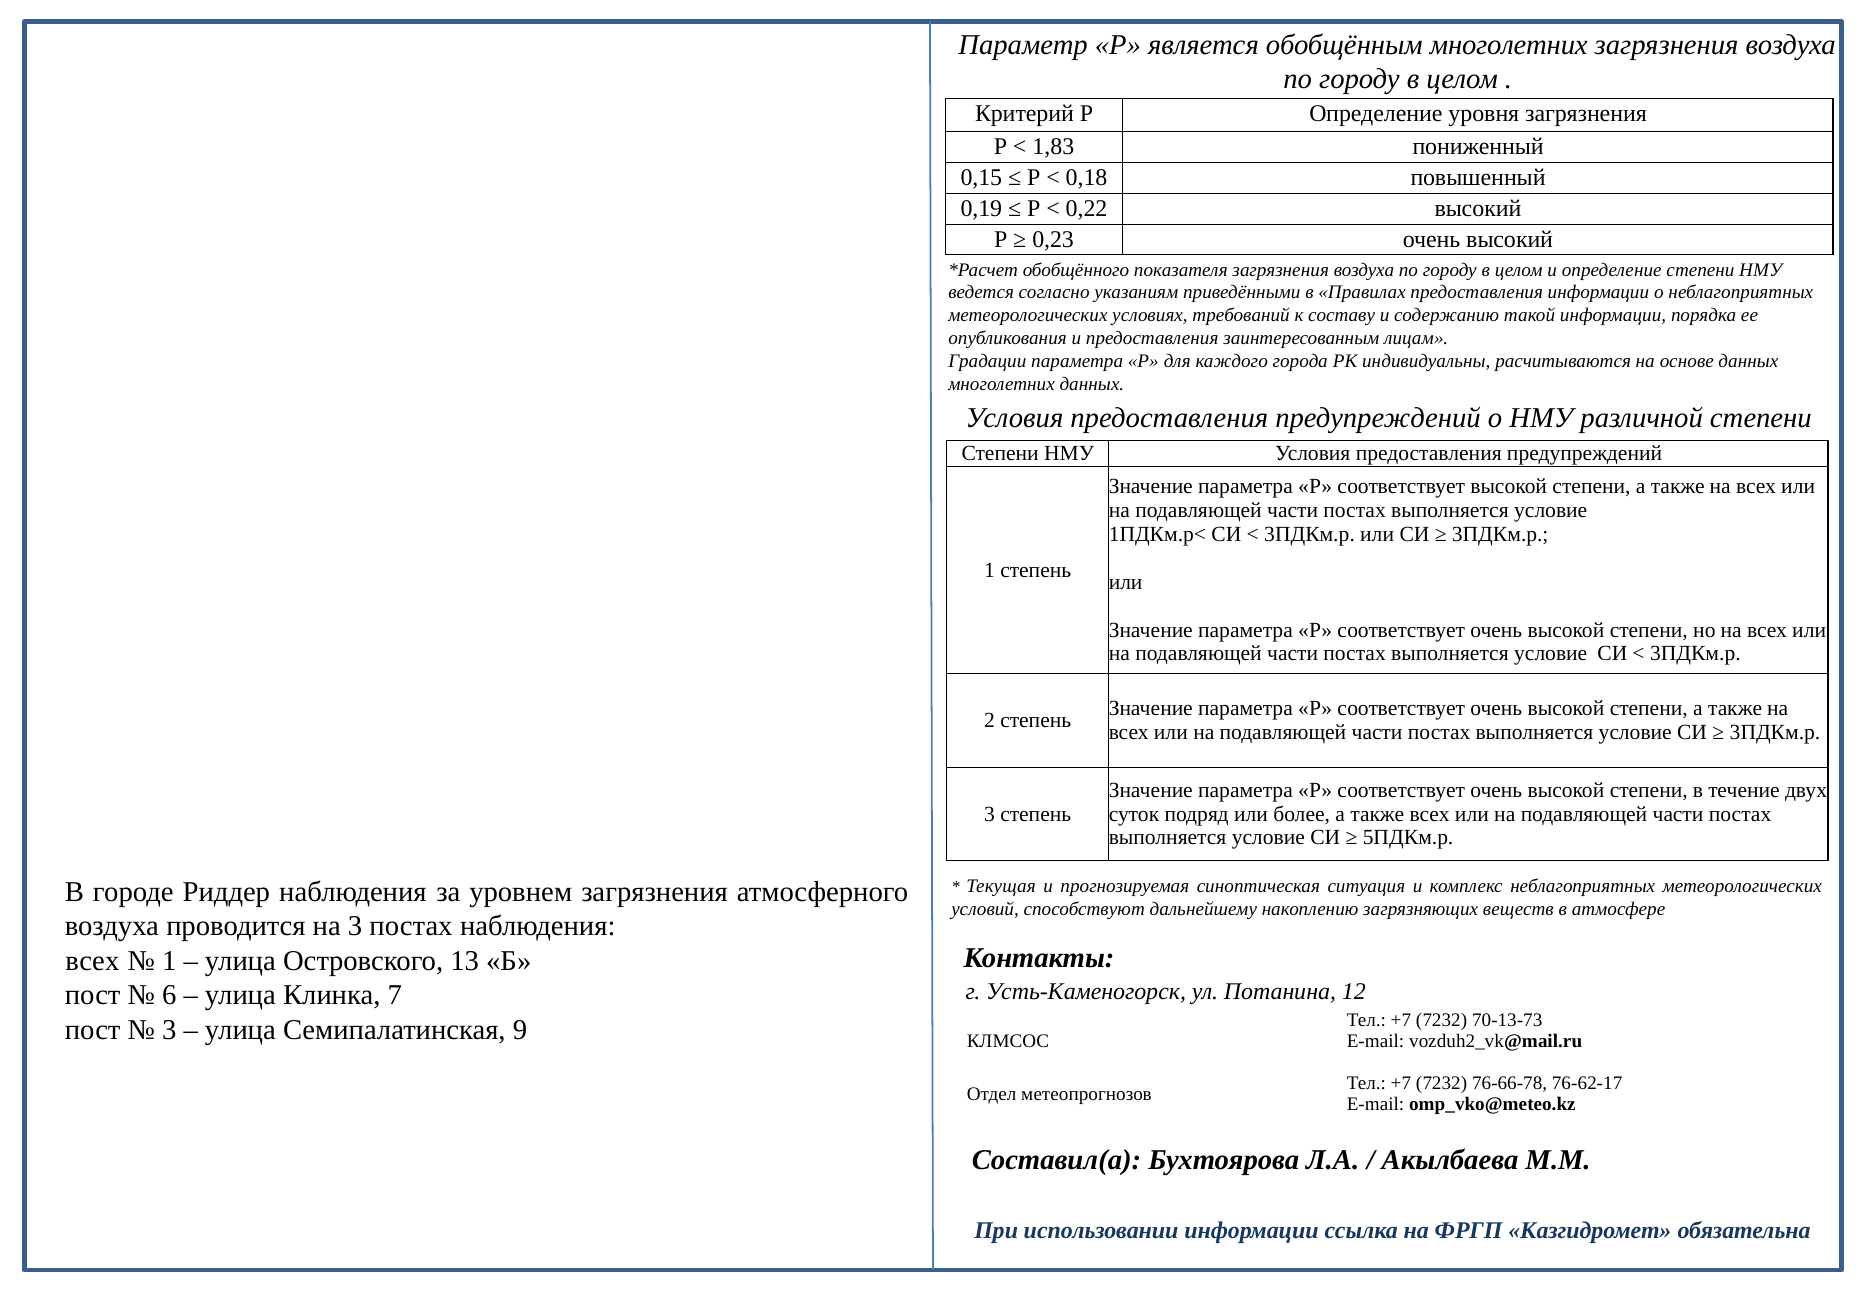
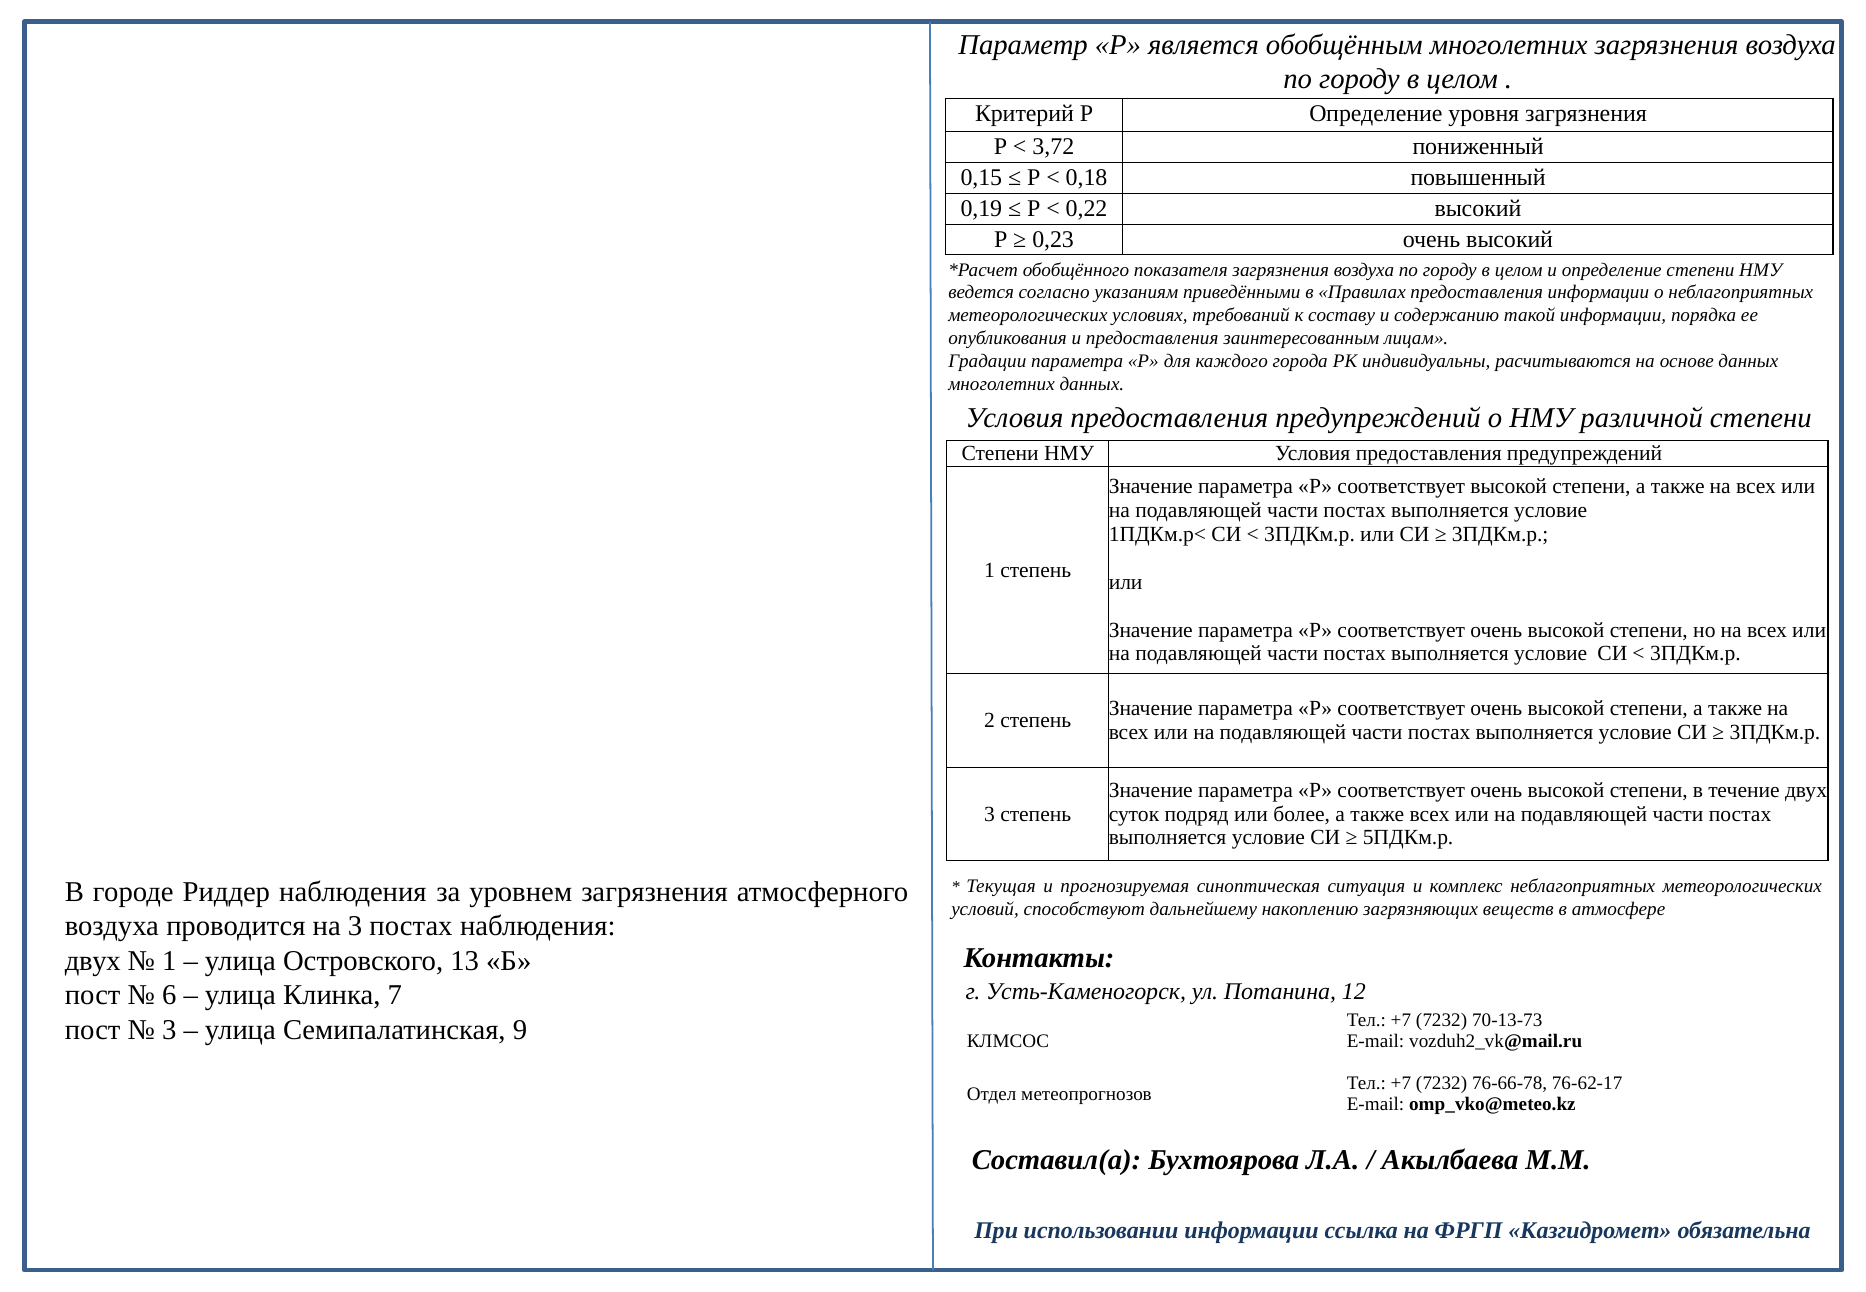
1,83: 1,83 -> 3,72 (1053, 147)
всех: всех -> двух (93, 961)
